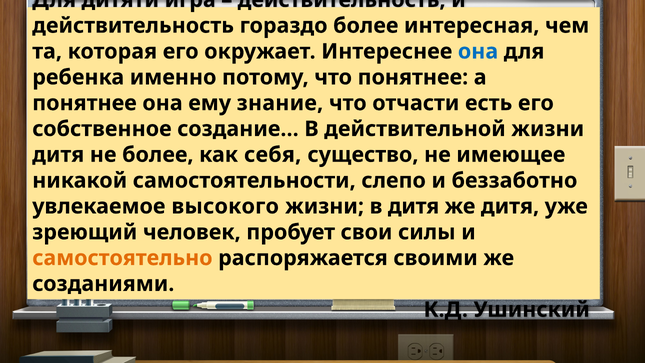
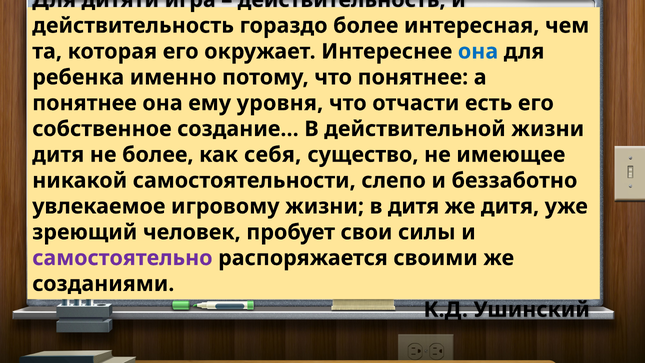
знание: знание -> уровня (280, 103)
высокого: высокого -> игровому (225, 206)
самостоятельно colour: orange -> purple (122, 258)
